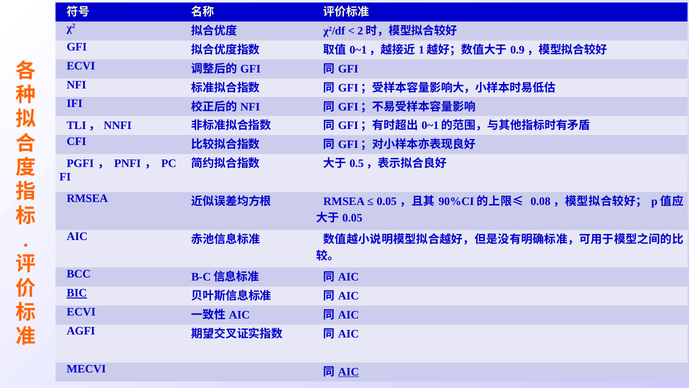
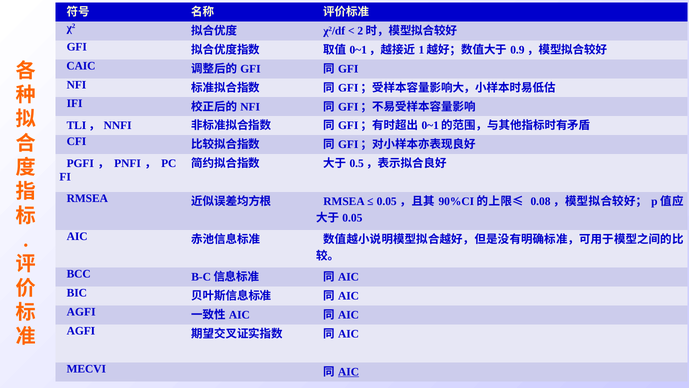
ECVI: ECVI -> CAIC (81, 66)
BIC underline: present -> none (77, 293)
ECVI: ECVI -> AGFI (81, 312)
